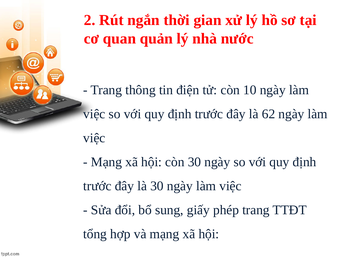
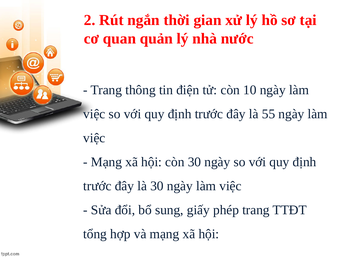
62: 62 -> 55 (269, 114)
